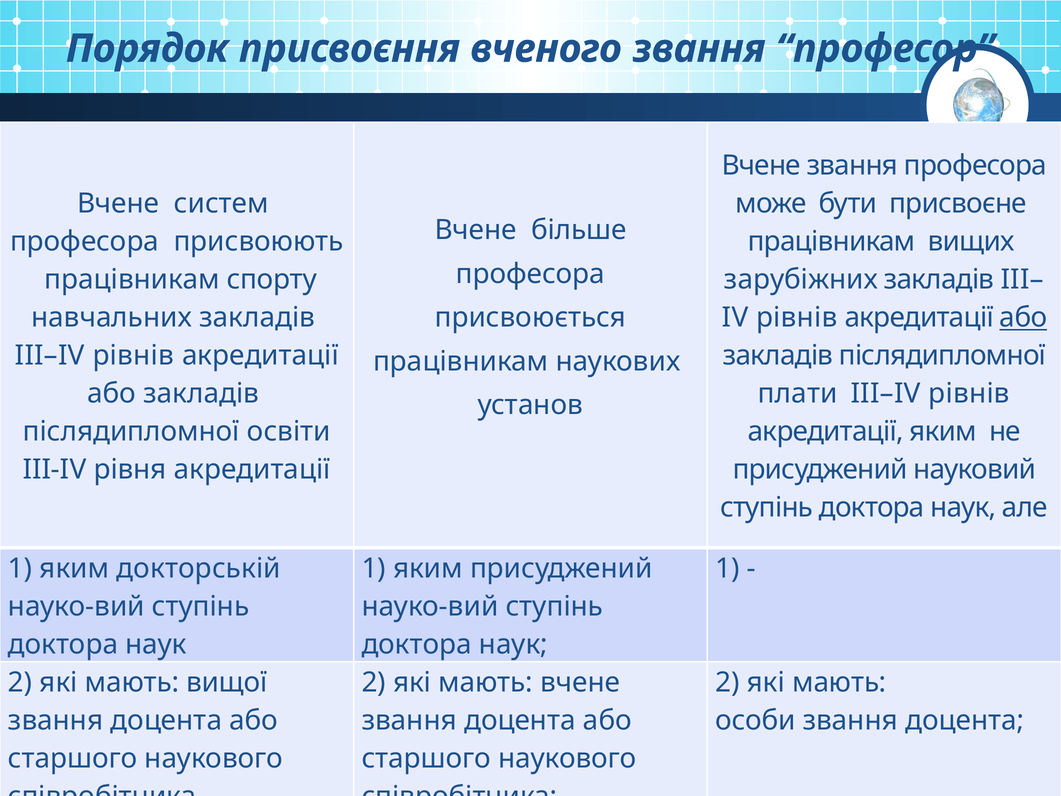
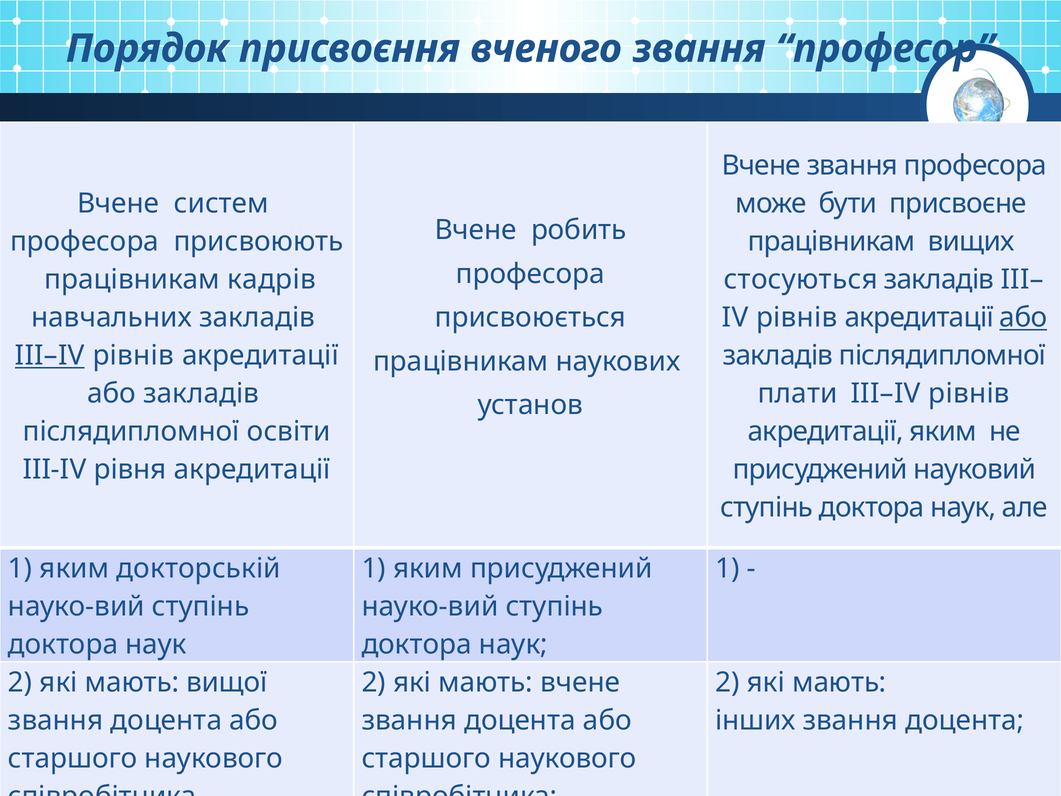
більше: більше -> робить (579, 230)
спорту: спорту -> кадрів (271, 279)
зарубіжних: зарубіжних -> стосуються (801, 279)
III–IV underline: none -> present (50, 355)
особи: особи -> інших (755, 720)
